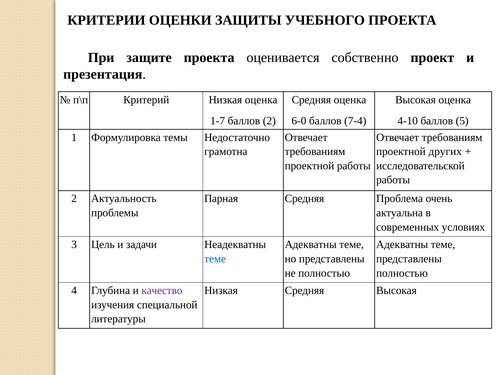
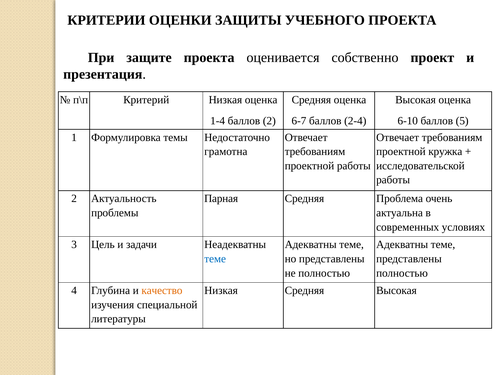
1-7: 1-7 -> 1-4 (218, 121)
6-0: 6-0 -> 6-7 (299, 121)
7-4: 7-4 -> 2-4 (355, 121)
4-10: 4-10 -> 6-10 (408, 121)
других: других -> кружка (445, 152)
качество colour: purple -> orange (162, 291)
